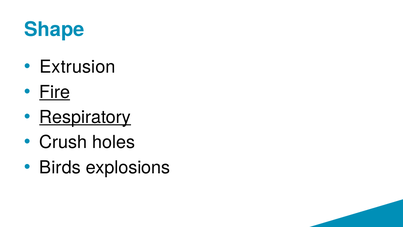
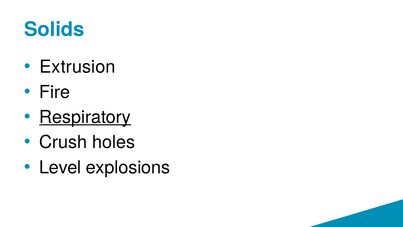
Shape: Shape -> Solids (54, 29)
Fire underline: present -> none (55, 92)
Birds: Birds -> Level (60, 167)
